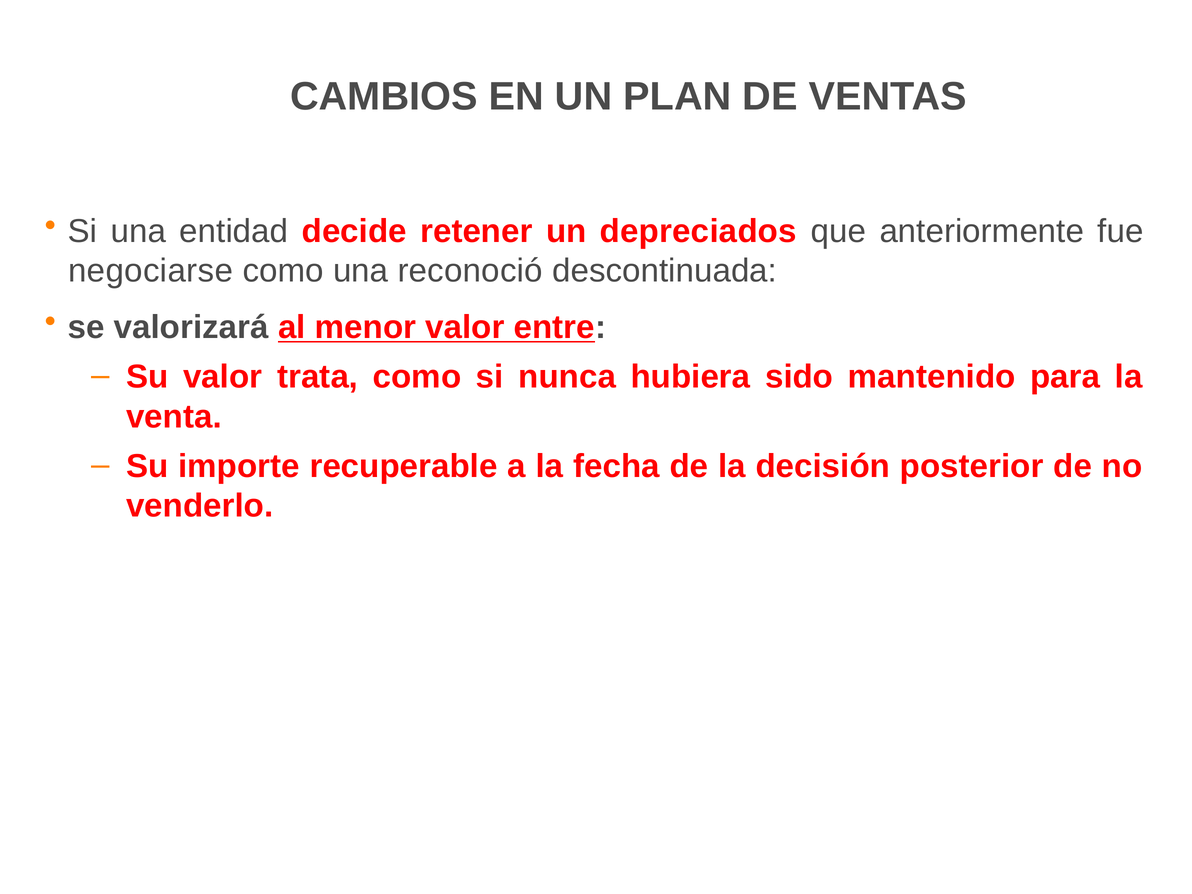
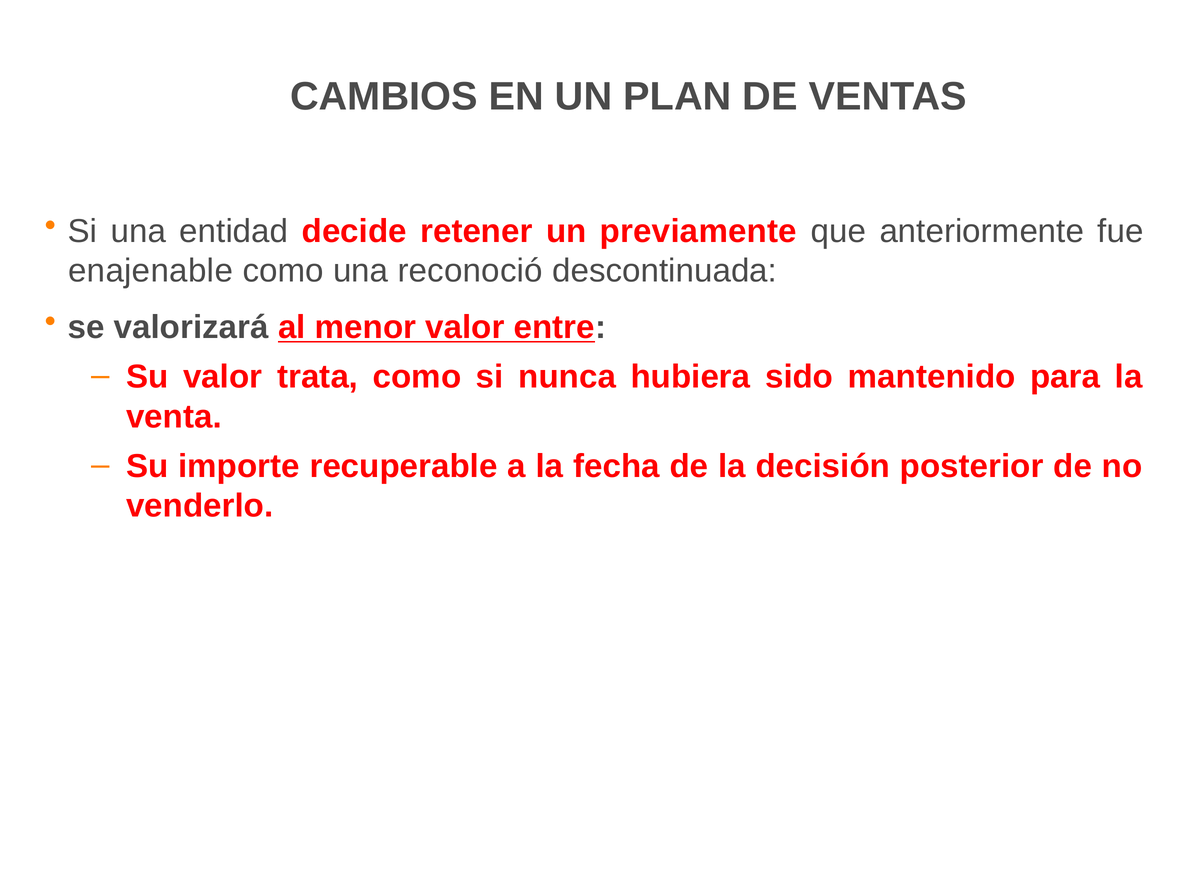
depreciados: depreciados -> previamente (698, 231)
negociarse: negociarse -> enajenable (151, 271)
